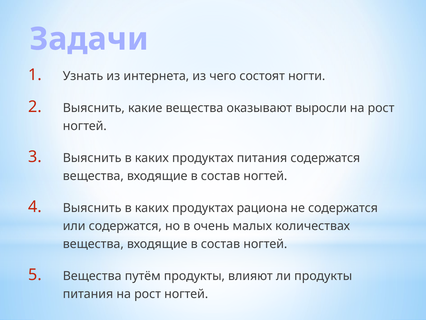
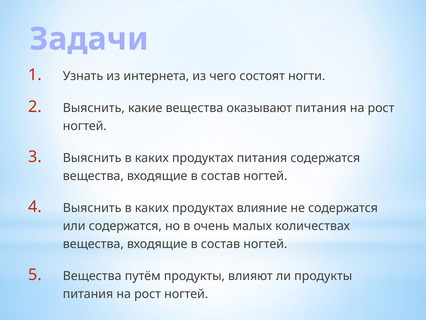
оказывают выросли: выросли -> питания (321, 108)
рациона: рациона -> влияние (262, 208)
